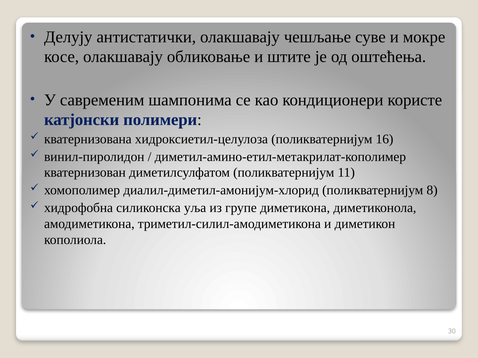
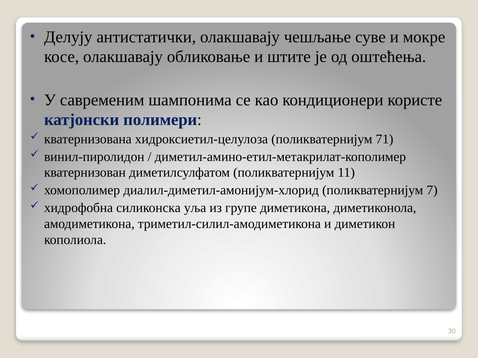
16: 16 -> 71 (385, 139)
8: 8 -> 7 (432, 190)
